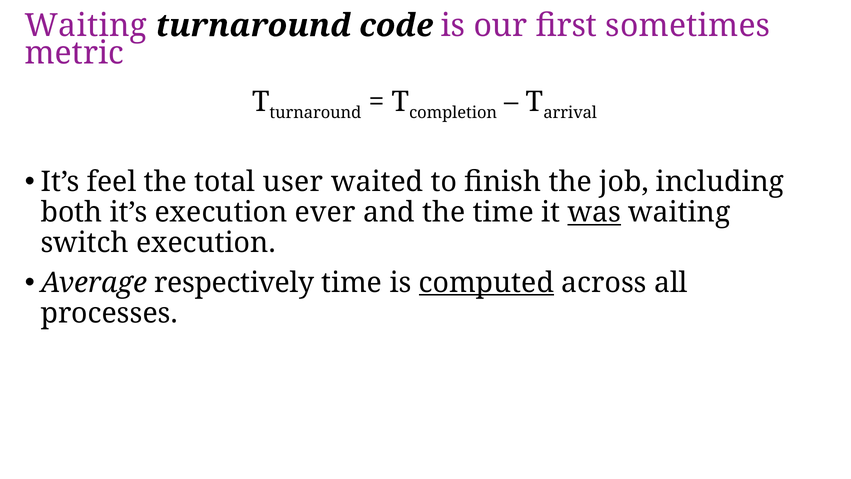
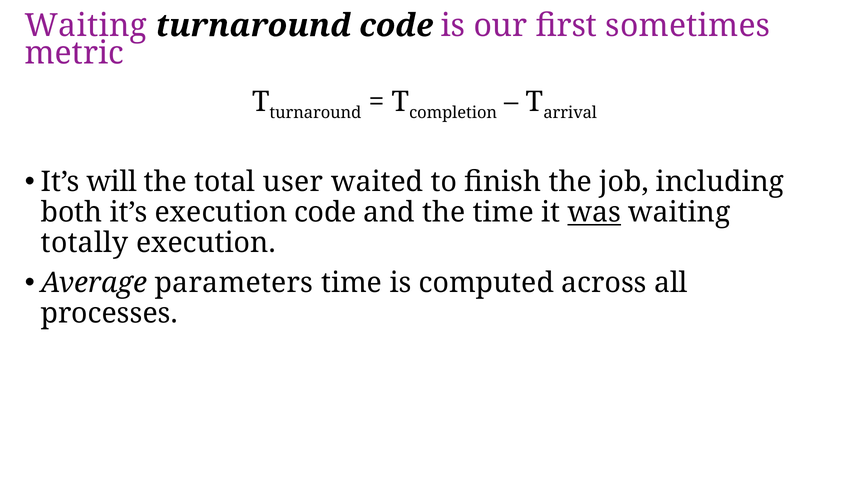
feel: feel -> will (112, 182)
execution ever: ever -> code (325, 212)
switch: switch -> totally (85, 243)
respectively: respectively -> parameters (234, 282)
computed underline: present -> none (486, 282)
